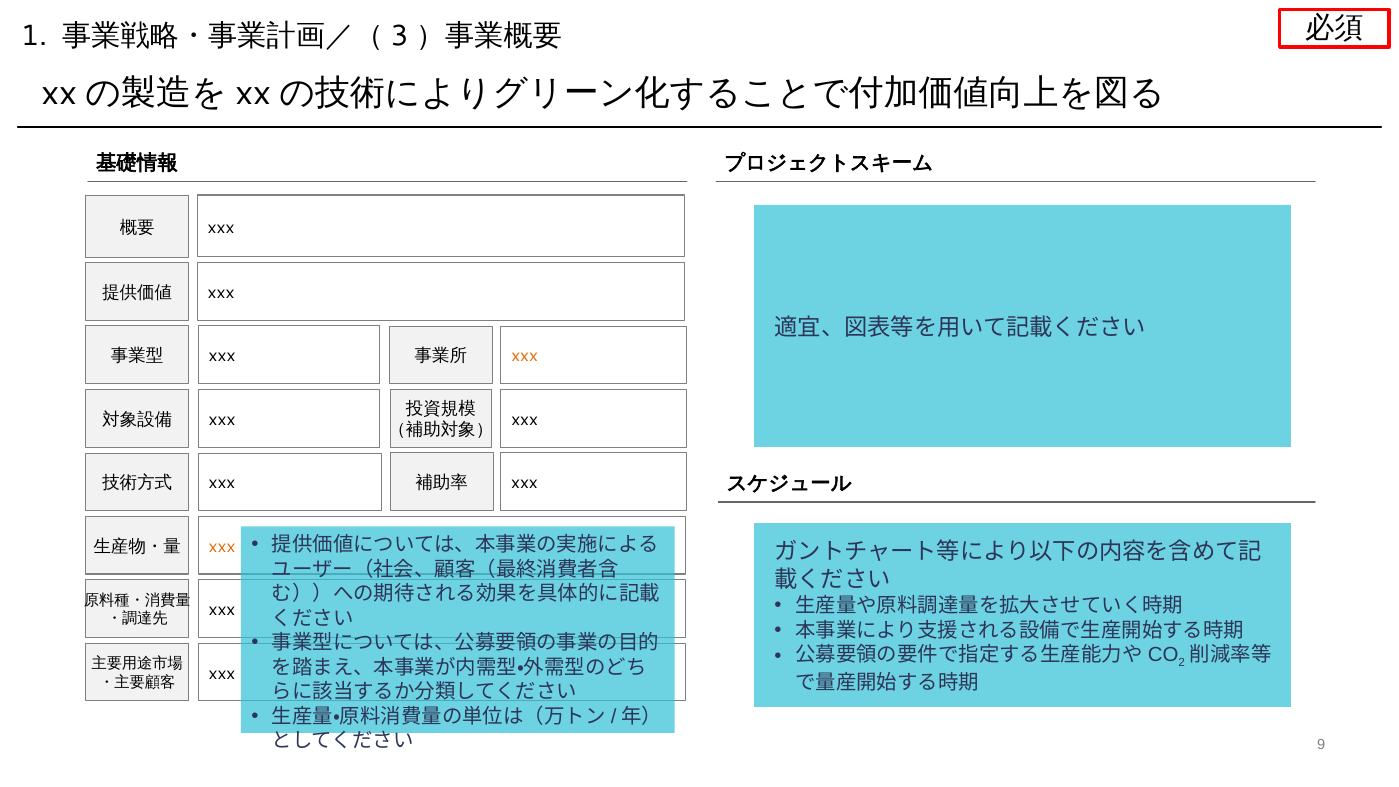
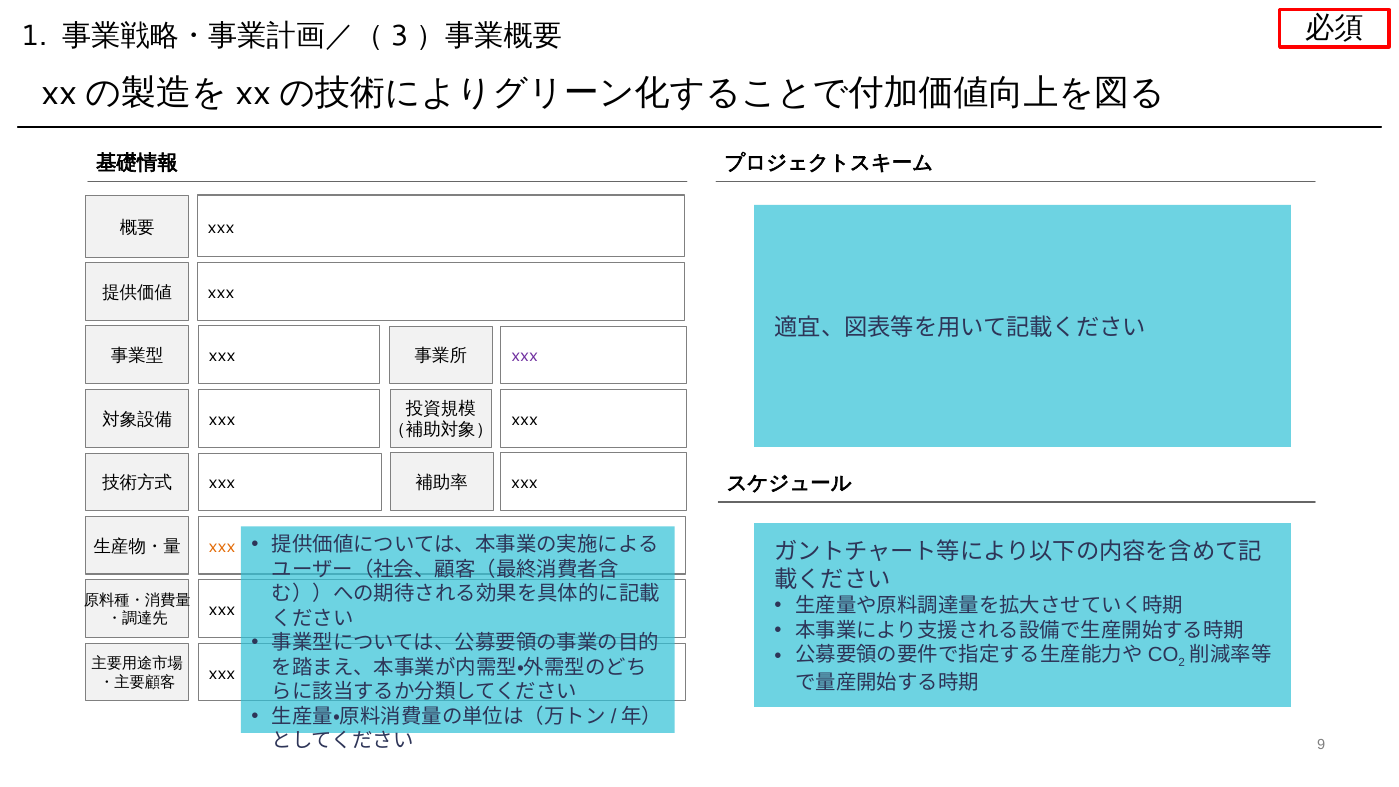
xxx colour: orange -> purple (525, 356)
